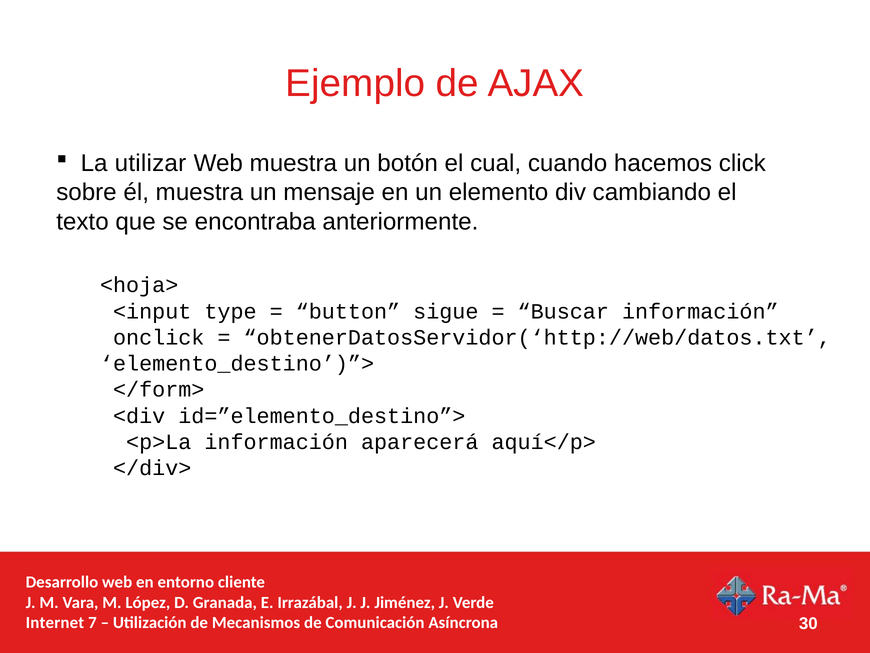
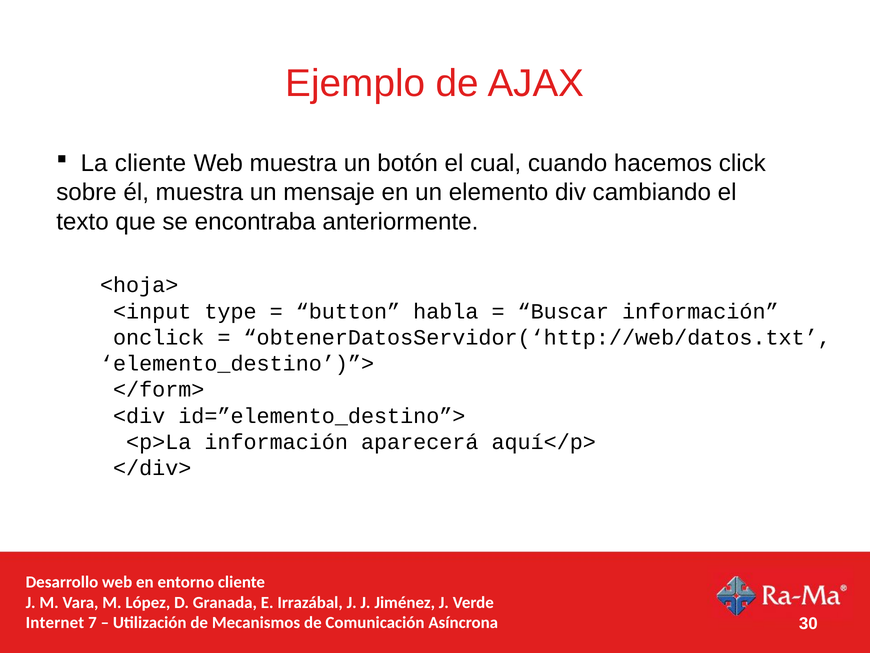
La utilizar: utilizar -> cliente (150, 163)
sigue: sigue -> habla (446, 311)
